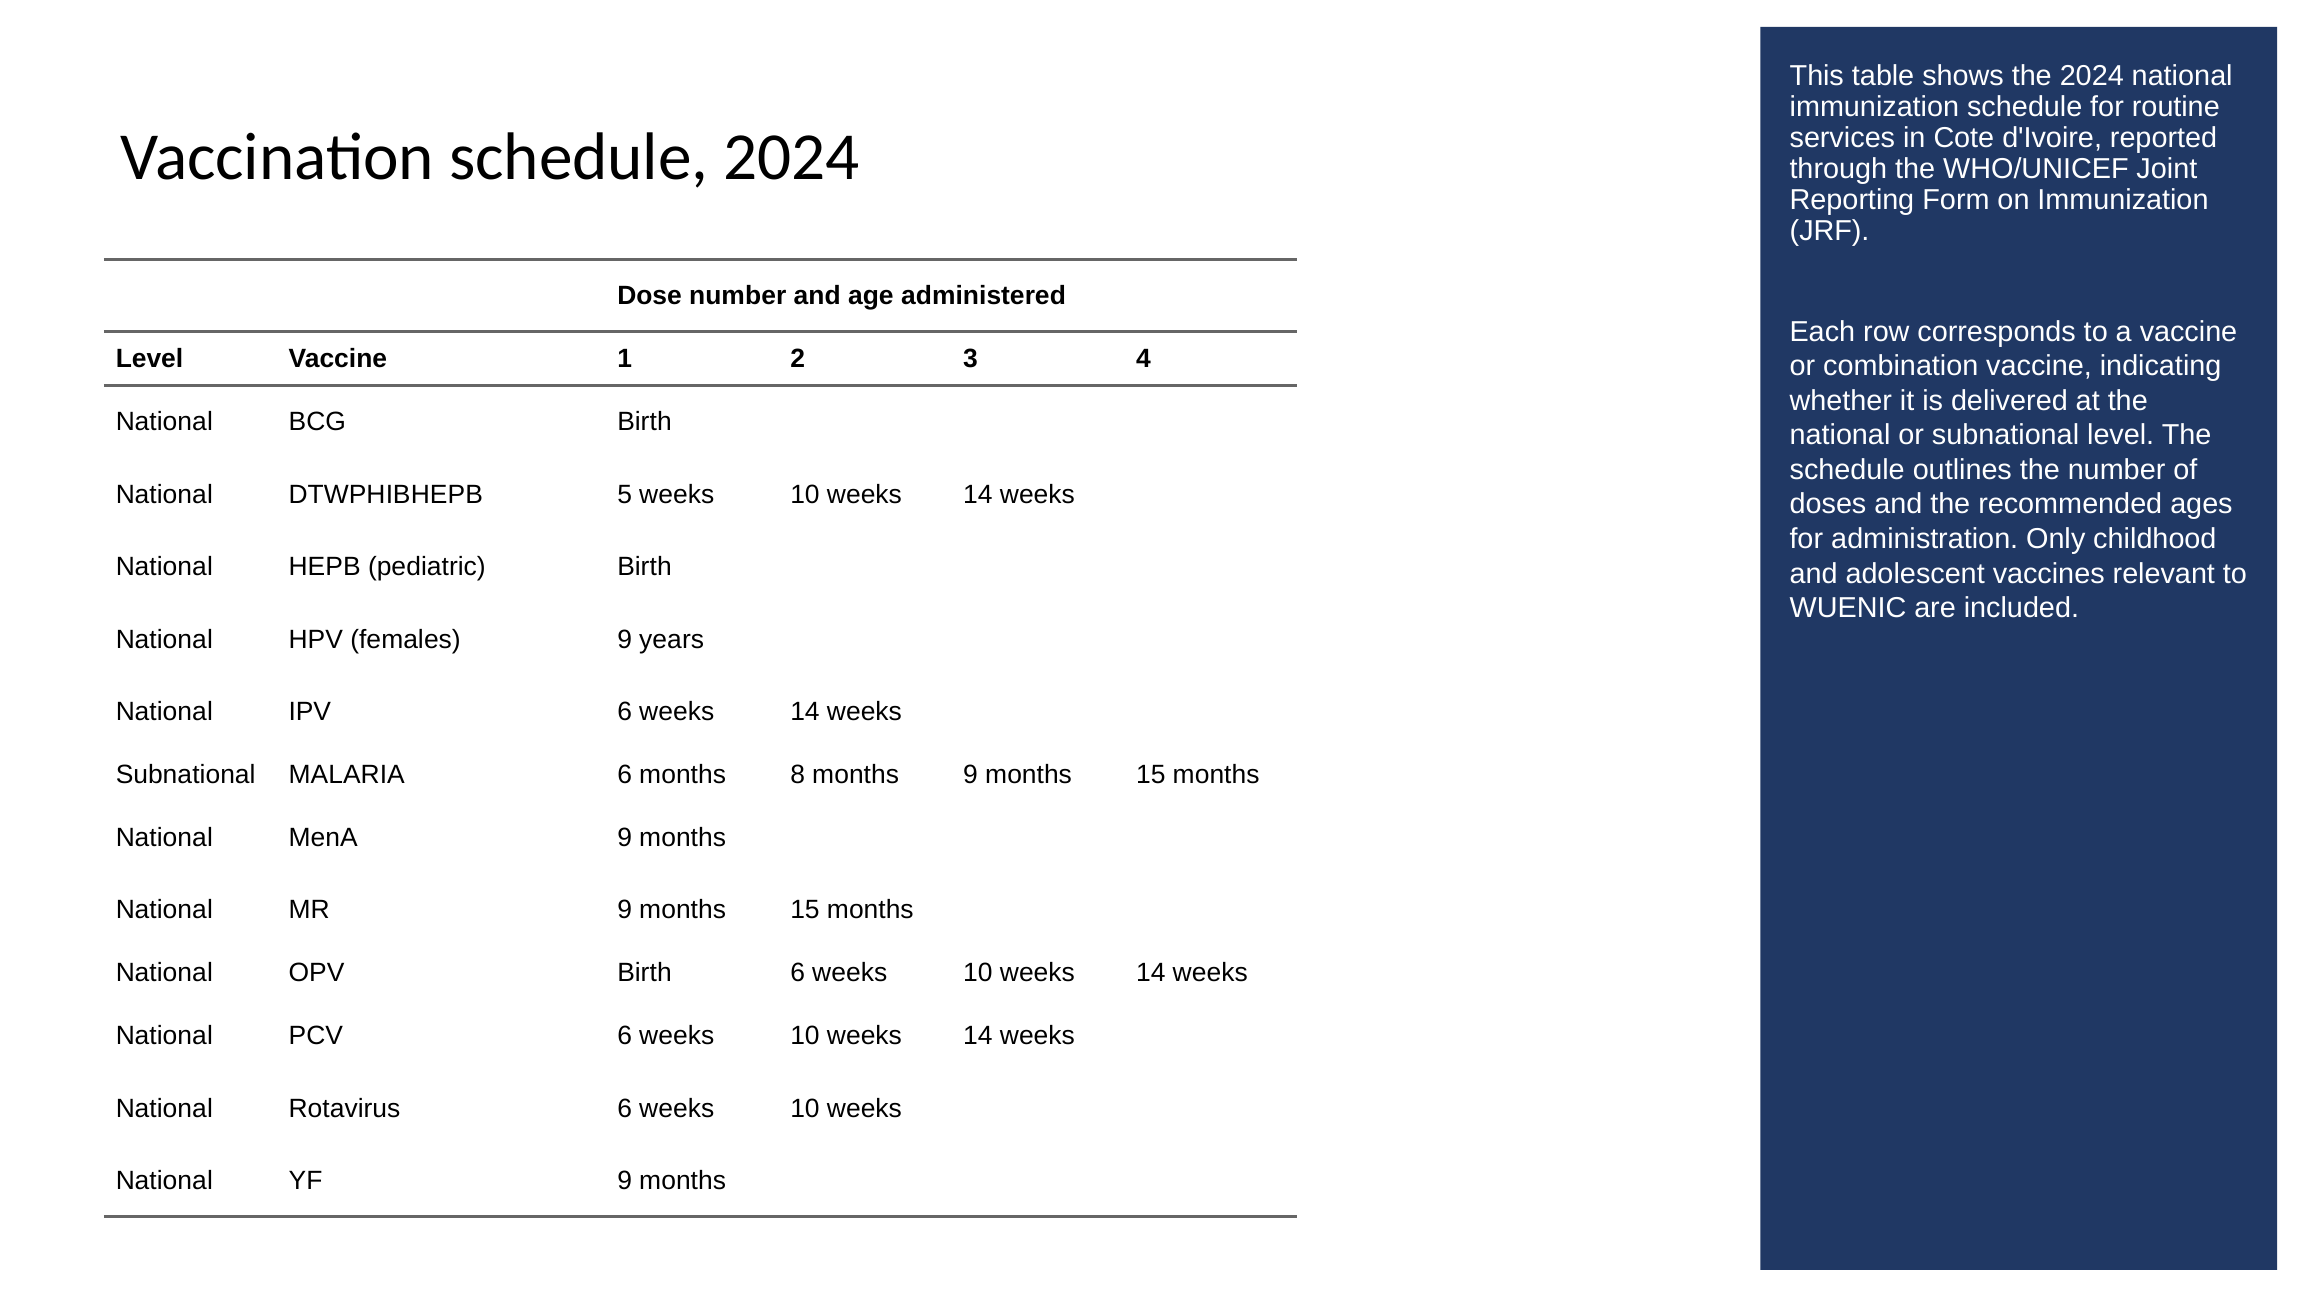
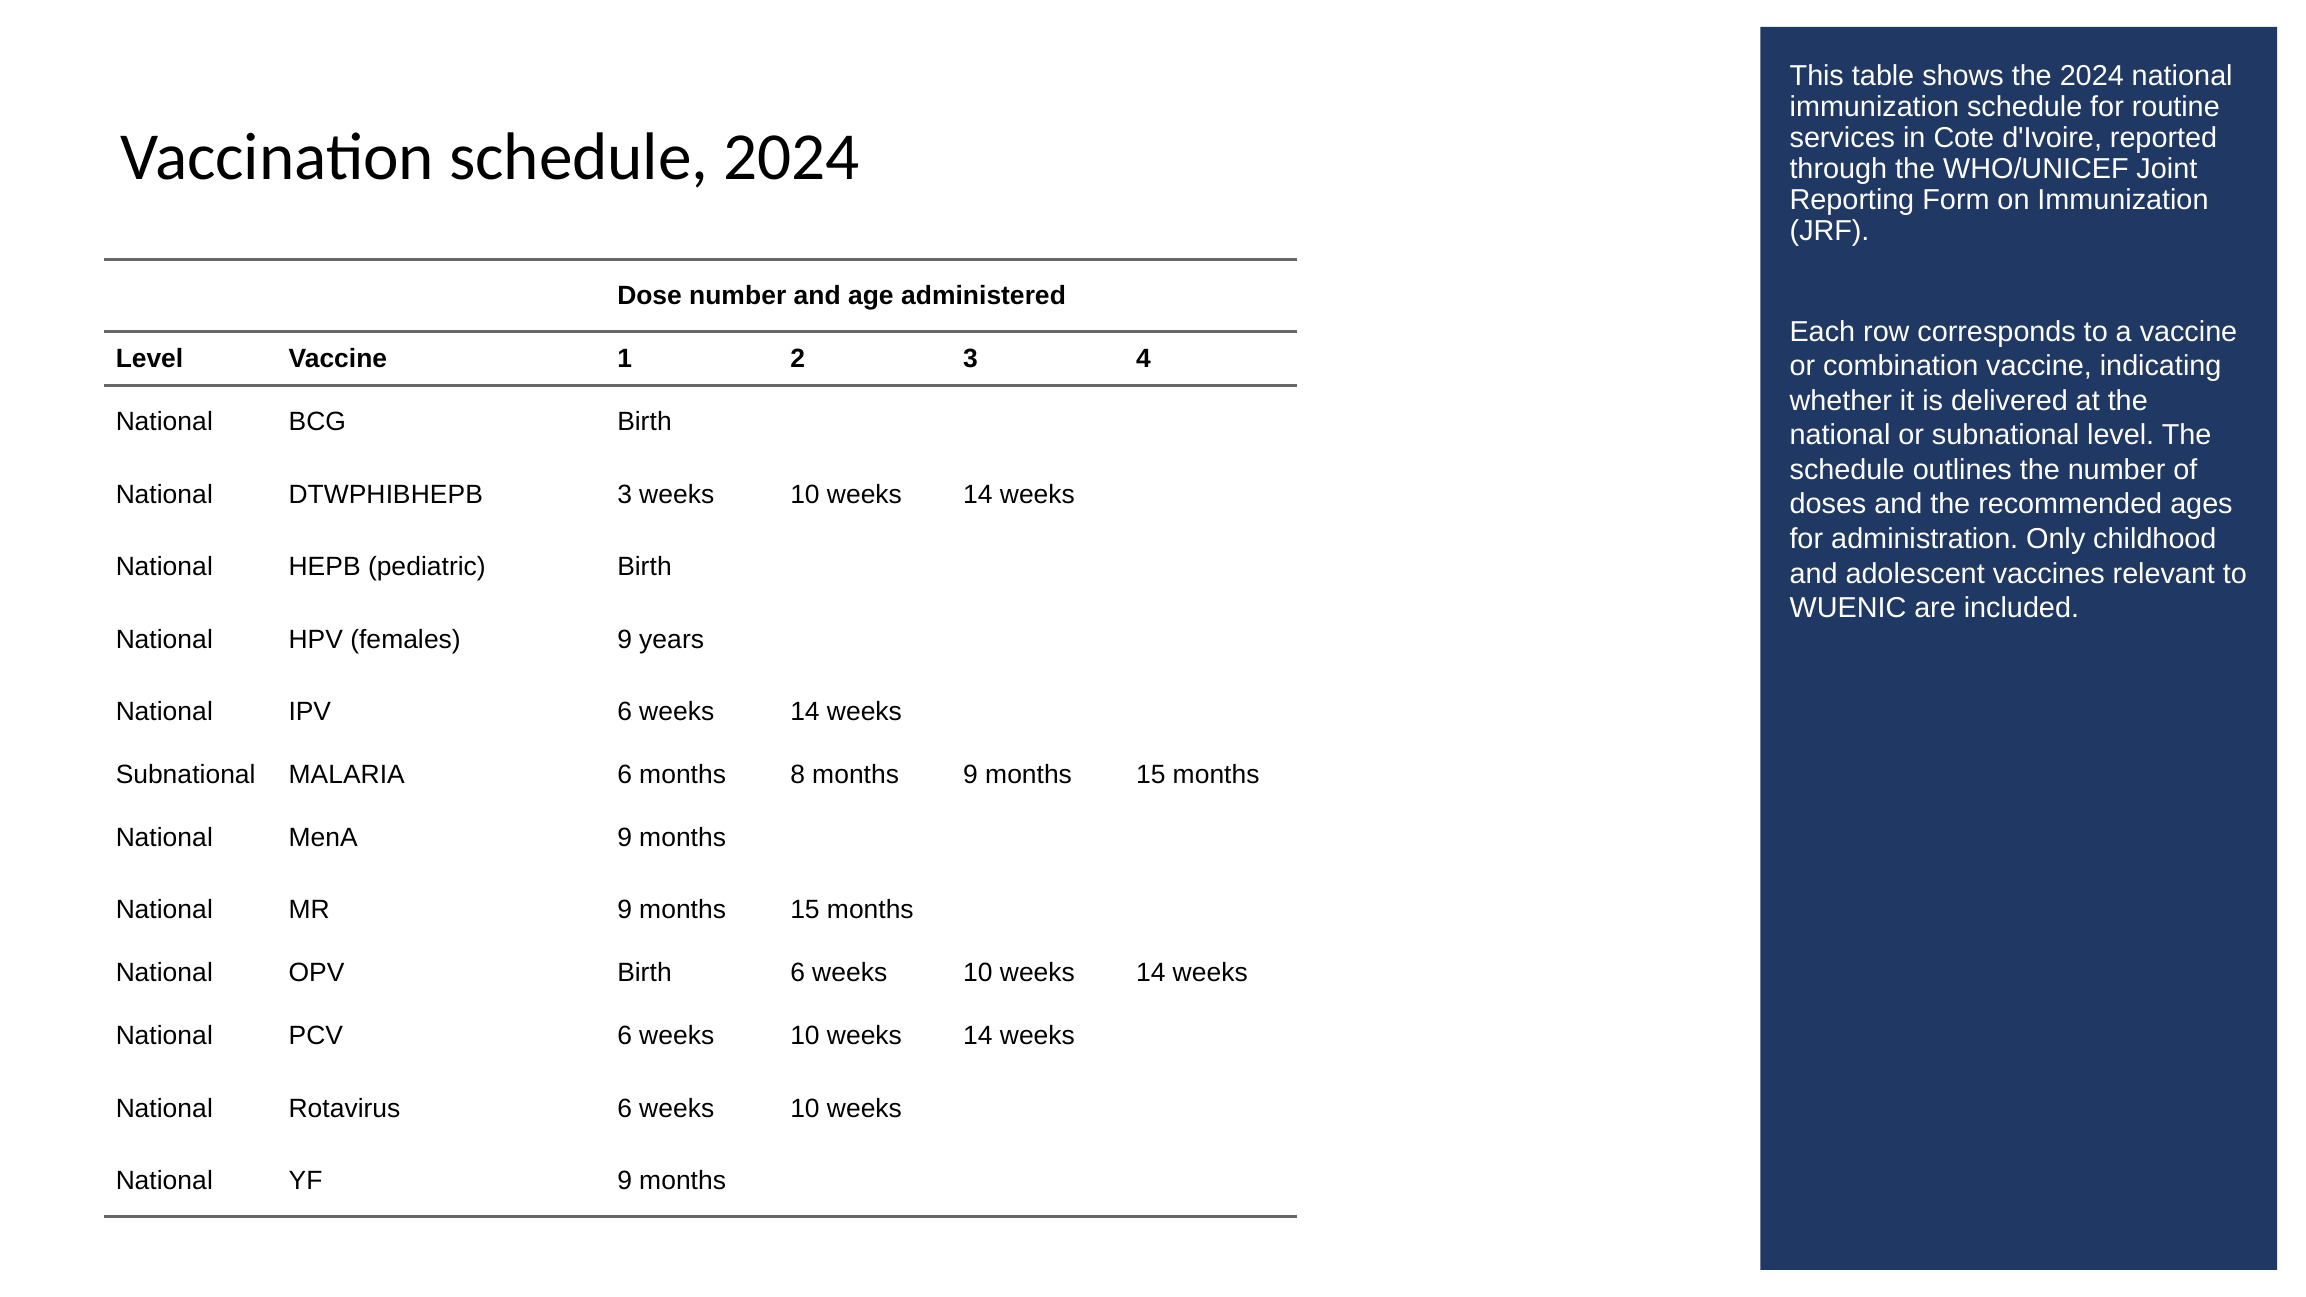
DTWPHIBHEPB 5: 5 -> 3 (625, 494)
